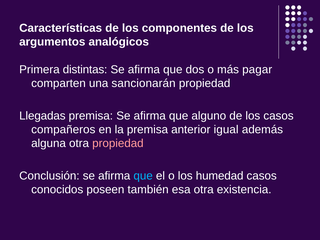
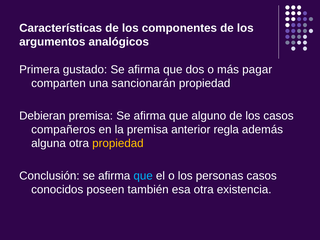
distintas: distintas -> gustado (85, 70)
Llegadas: Llegadas -> Debieran (42, 116)
igual: igual -> regla (226, 130)
propiedad colour: pink -> yellow (118, 143)
humedad: humedad -> personas (220, 176)
